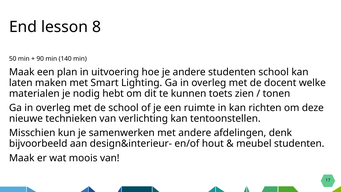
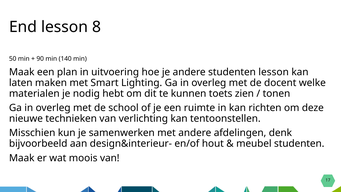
studenten school: school -> lesson (274, 72)
